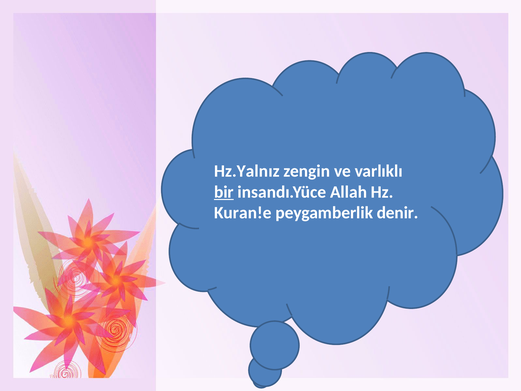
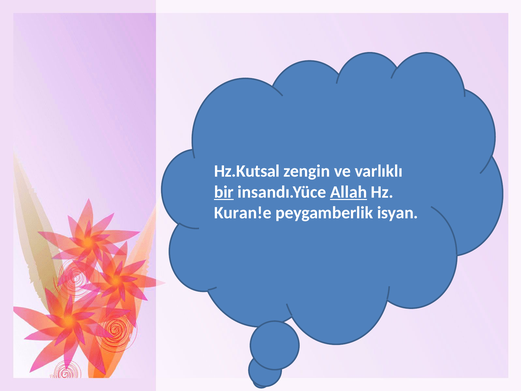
Hz.Yalnız: Hz.Yalnız -> Hz.Kutsal (247, 171)
Allah underline: none -> present (349, 192)
denir: denir -> isyan (398, 213)
